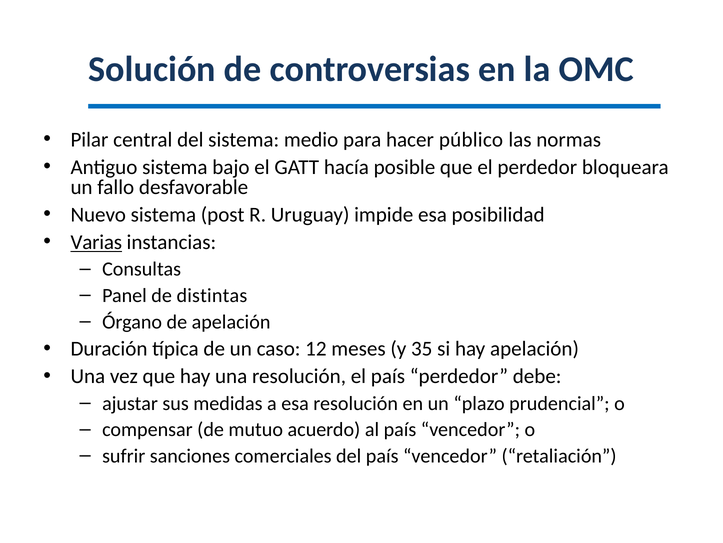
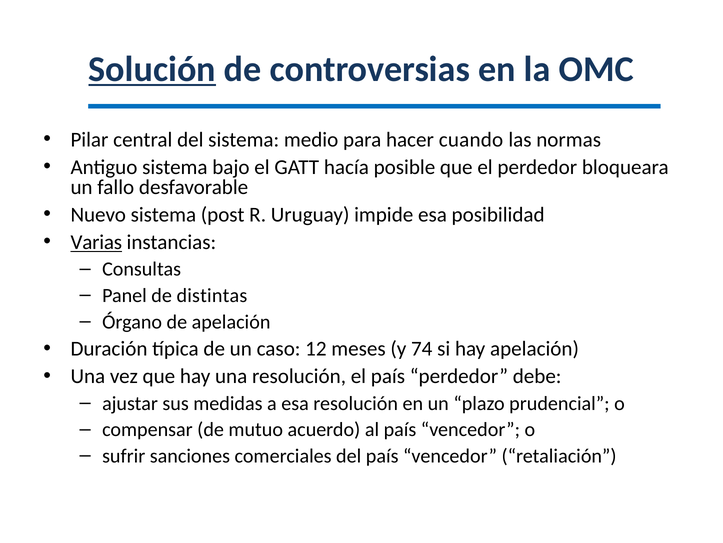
Solución underline: none -> present (152, 69)
público: público -> cuando (471, 139)
35: 35 -> 74 (422, 348)
